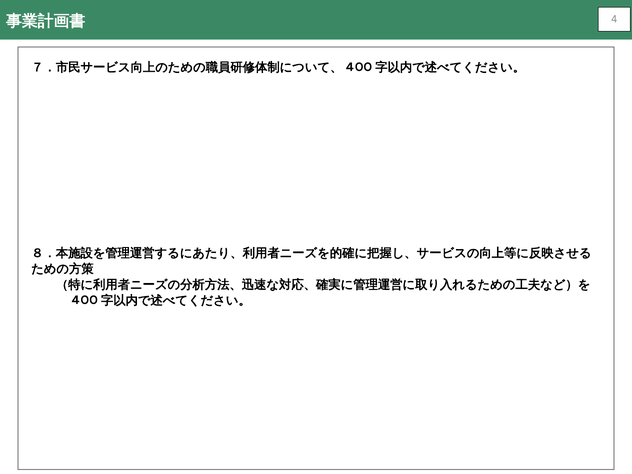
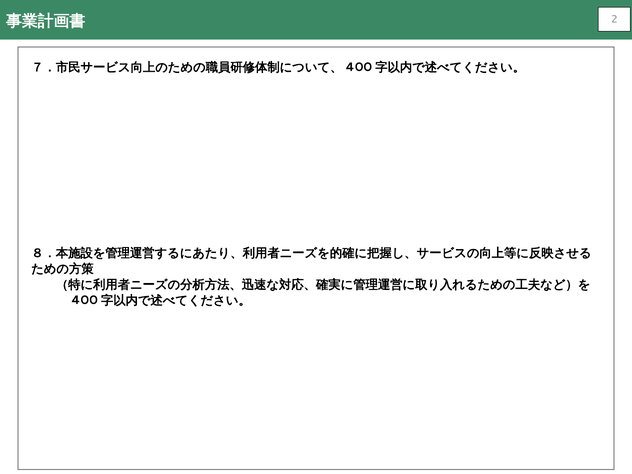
4: 4 -> 2 (614, 19)
